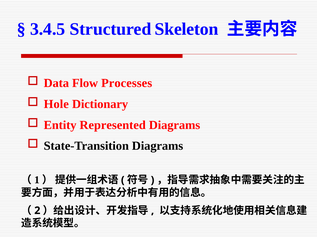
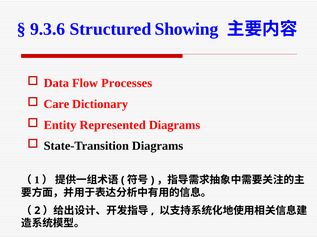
3.4.5: 3.4.5 -> 9.3.6 (48, 29)
Skeleton: Skeleton -> Showing (187, 29)
Hole: Hole -> Care (56, 104)
